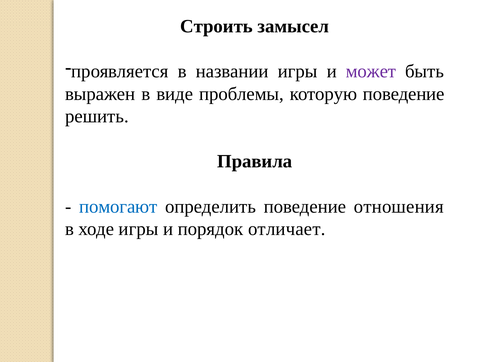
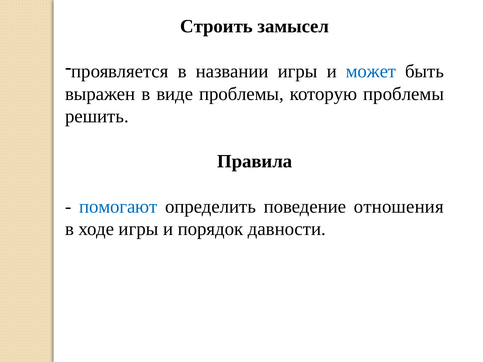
может colour: purple -> blue (371, 71)
которую поведение: поведение -> проблемы (404, 94)
отличает: отличает -> давности (287, 229)
